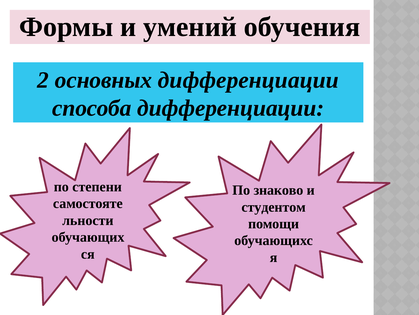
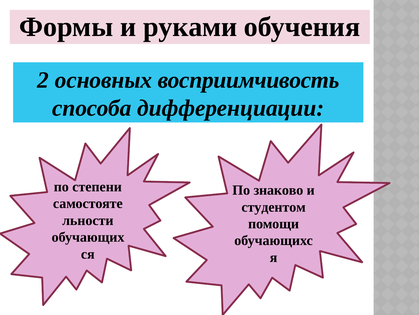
умений: умений -> руками (190, 27)
основных дифференциации: дифференциации -> восприимчивость (249, 80)
